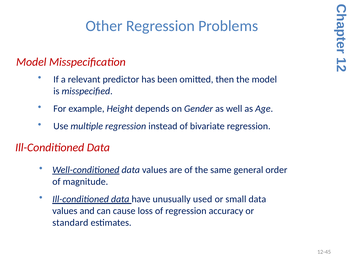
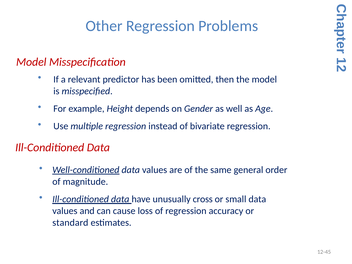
used: used -> cross (203, 199)
